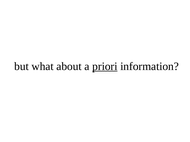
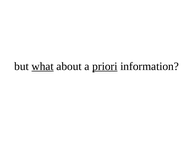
what underline: none -> present (43, 67)
